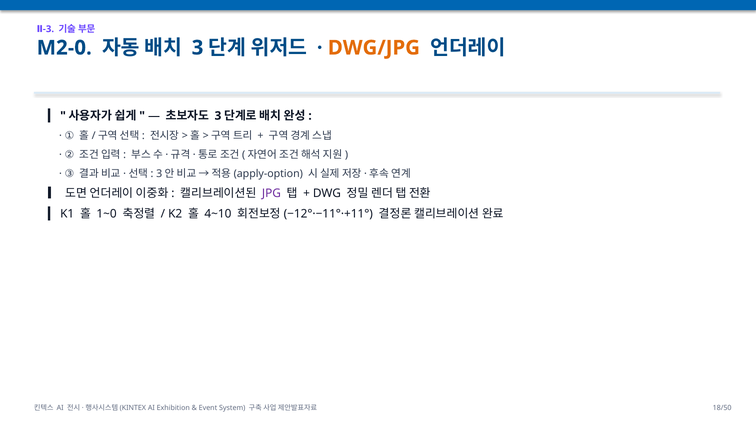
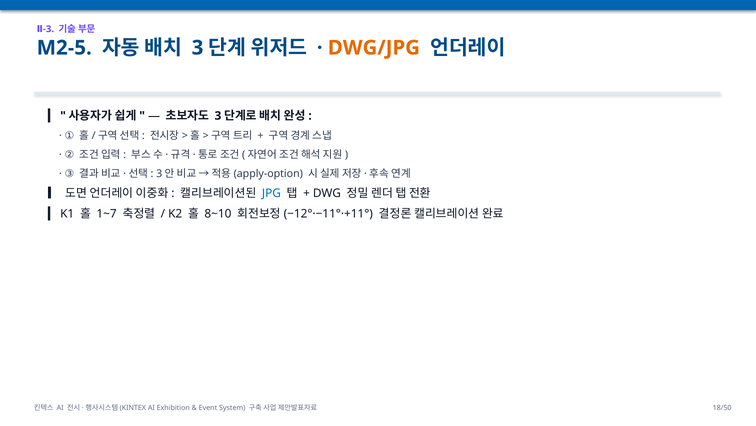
M2-0: M2-0 -> M2-5 (64, 48)
JPG colour: purple -> blue (271, 193)
1~0: 1~0 -> 1~7 (107, 214)
4~10: 4~10 -> 8~10 (218, 214)
